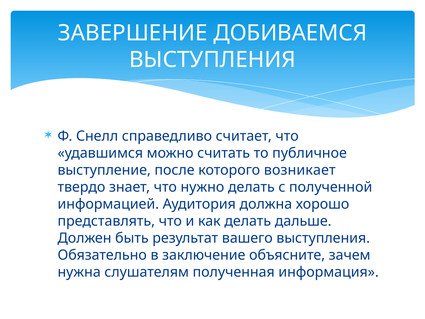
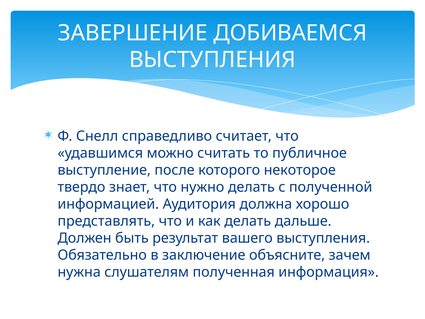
возникает: возникает -> некоторое (300, 170)
